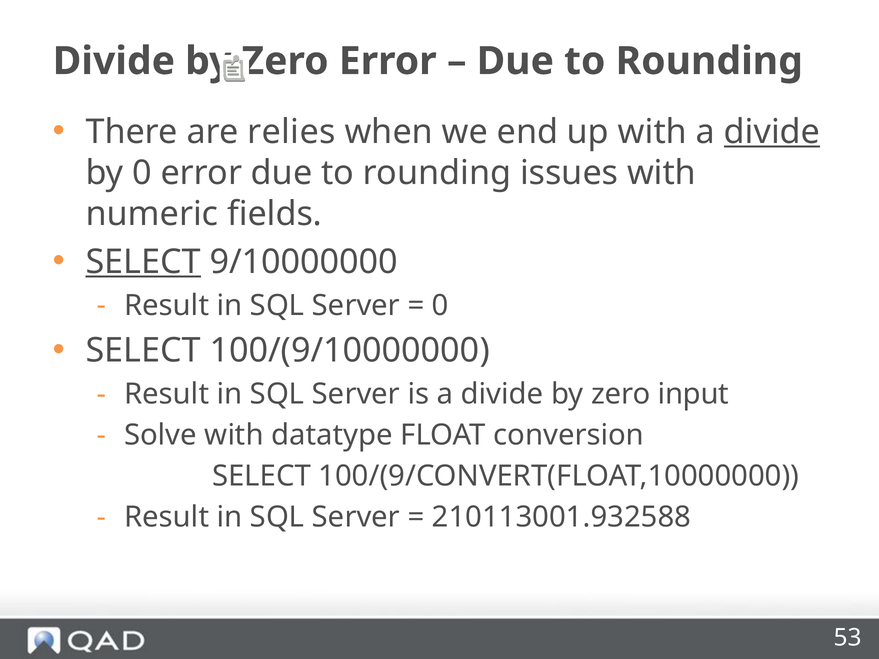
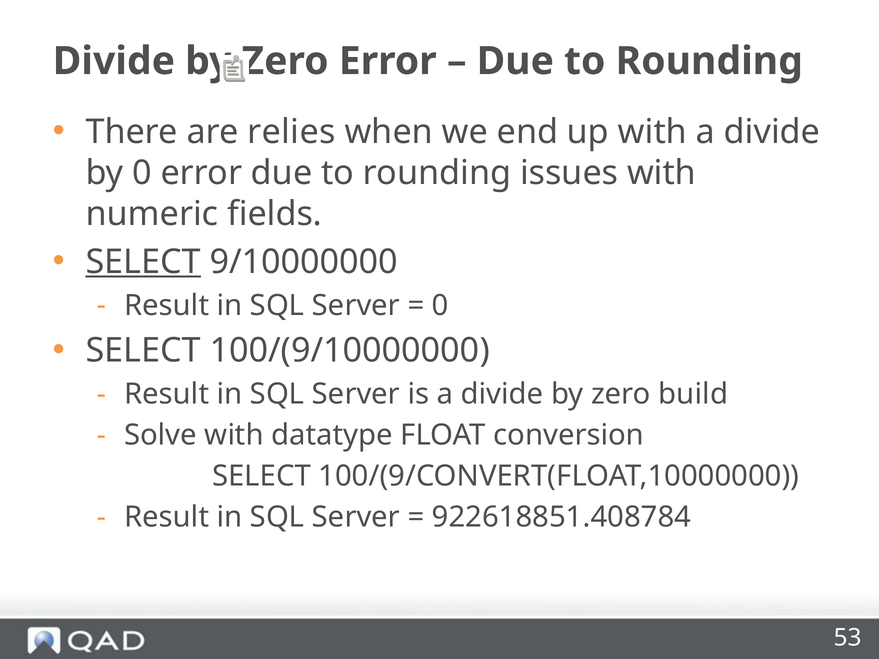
divide underline: present -> none (772, 132)
input: input -> build (693, 394)
210113001.932588: 210113001.932588 -> 922618851.408784 (562, 517)
